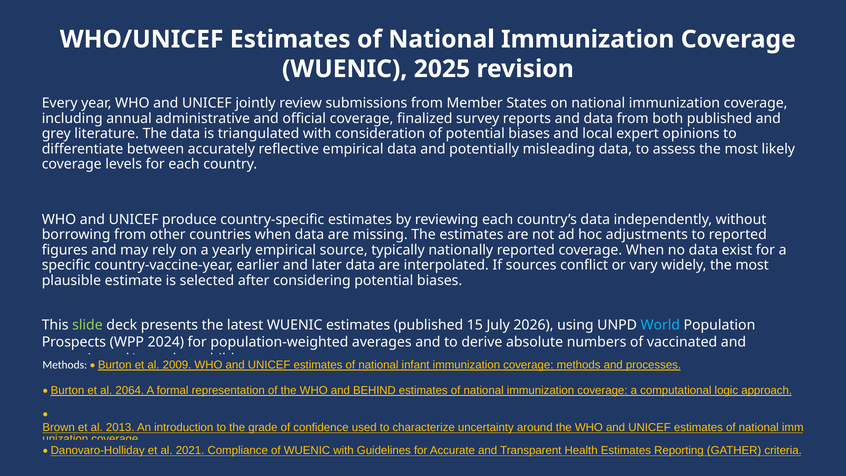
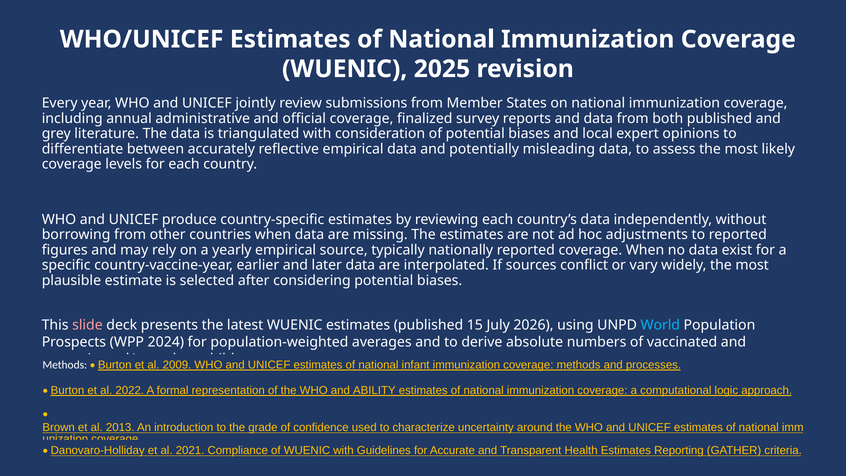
slide colour: light green -> pink (87, 325)
2064: 2064 -> 2022 (130, 390)
BEHIND: BEHIND -> ABILITY (374, 390)
